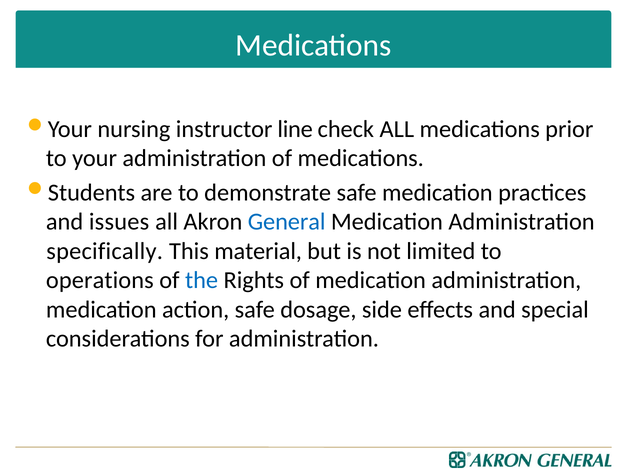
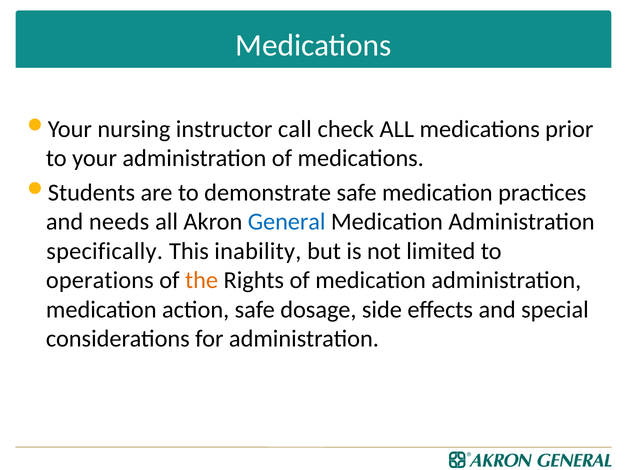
line: line -> call (295, 129)
issues: issues -> needs (119, 222)
material: material -> inability (258, 251)
the colour: blue -> orange (202, 280)
